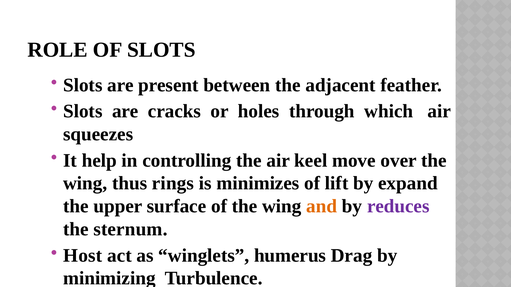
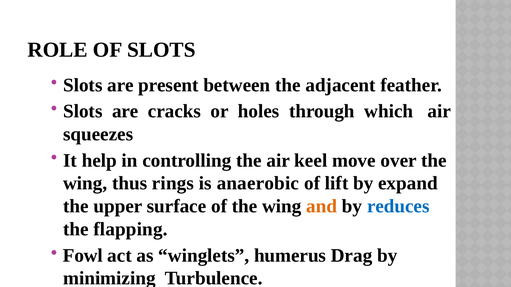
minimizes: minimizes -> anaerobic (258, 184)
reduces colour: purple -> blue (398, 207)
sternum: sternum -> flapping (130, 230)
Host: Host -> Fowl (83, 256)
